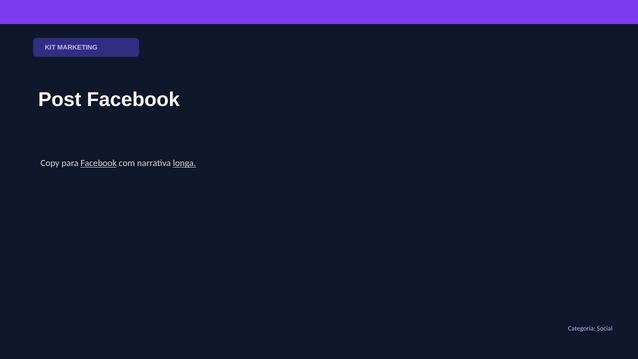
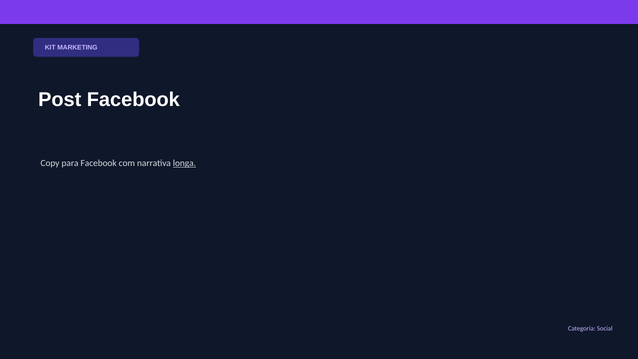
Facebook underline: present -> none (99, 163)
